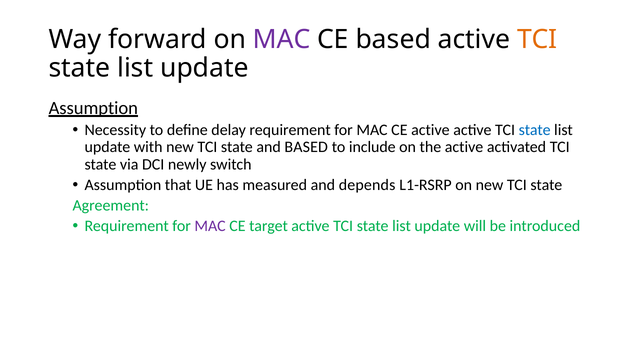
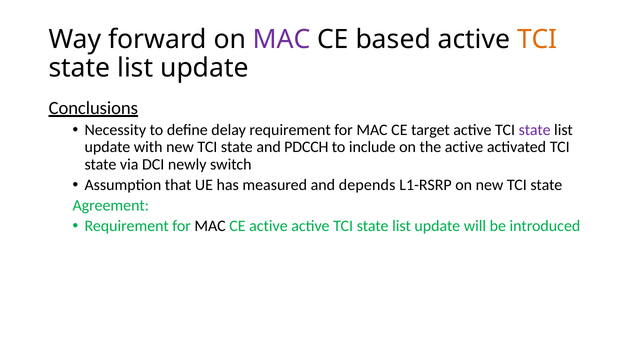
Assumption: Assumption -> Conclusions (93, 108)
CE active: active -> target (430, 130)
state colour: blue -> purple (535, 130)
and BASED: BASED -> PDCCH (306, 147)
MAC colour: purple -> black (210, 226)
CE target: target -> active (268, 226)
